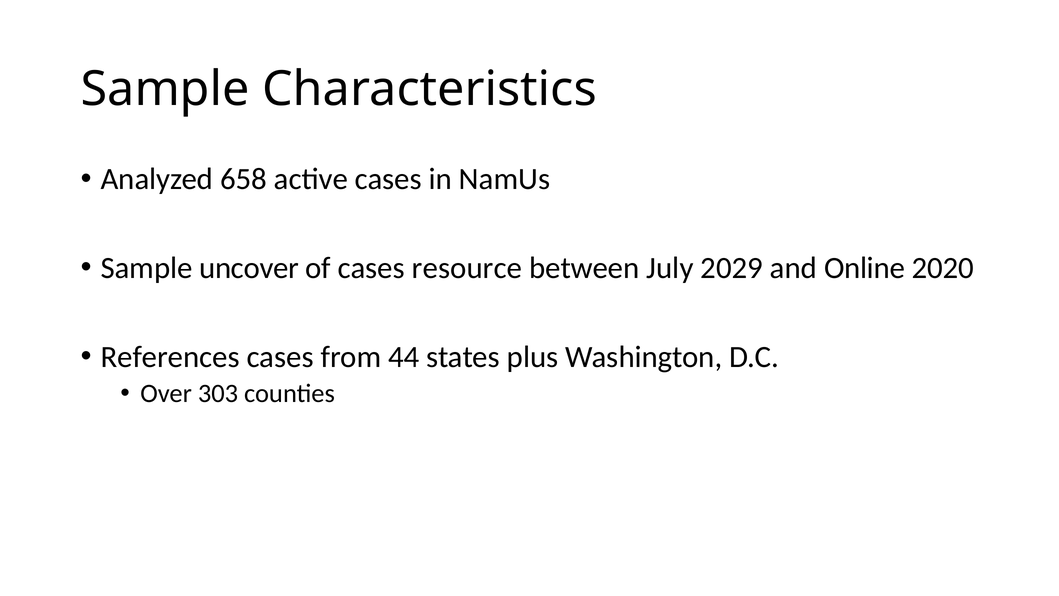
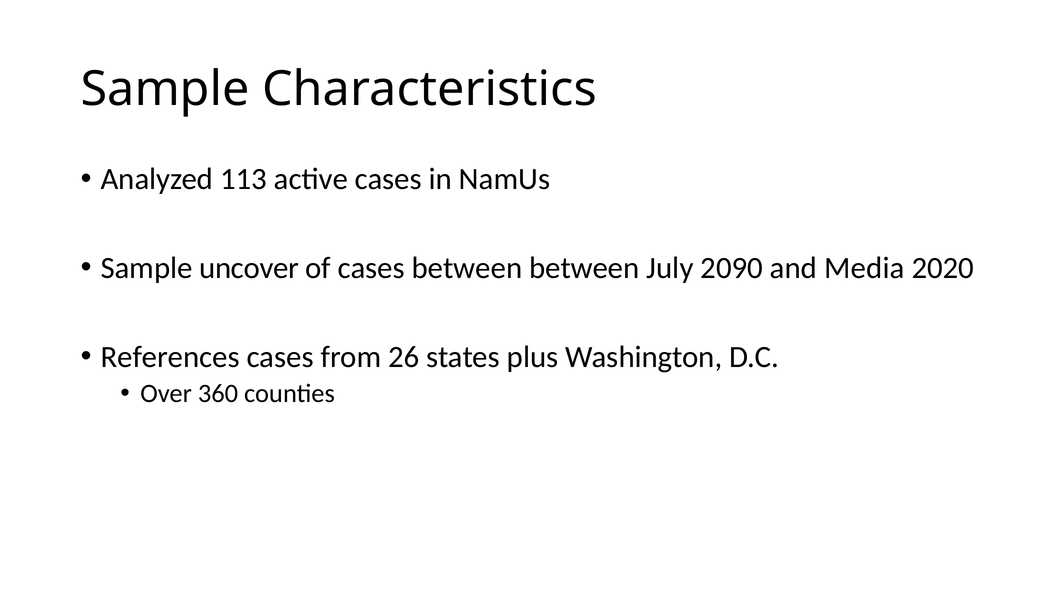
658: 658 -> 113 (243, 179)
cases resource: resource -> between (467, 268)
2029: 2029 -> 2090 (732, 268)
Online: Online -> Media (864, 268)
44: 44 -> 26 (404, 357)
303: 303 -> 360 (218, 393)
